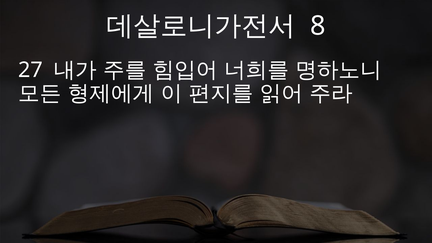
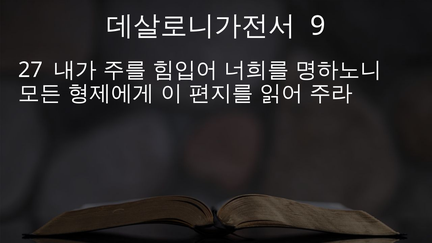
8: 8 -> 9 (318, 26)
